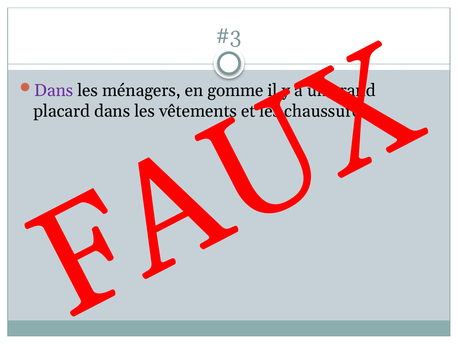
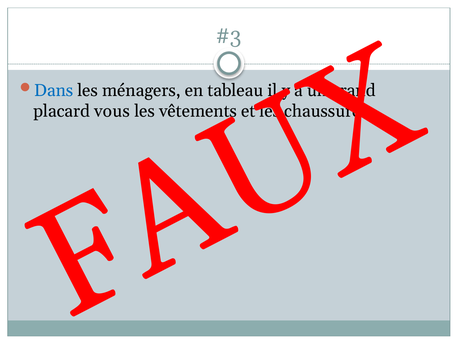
Dans colour: purple -> blue (54, 90)
gomme: gomme -> tableau (235, 90)
placard dans: dans -> vous (112, 111)
